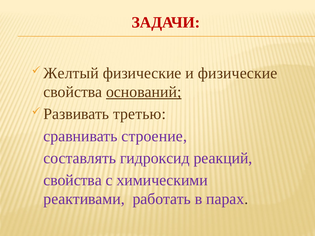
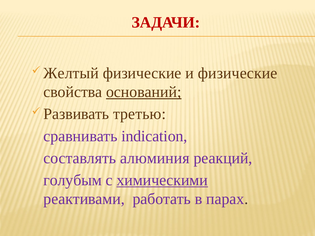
строение: строение -> indication (154, 136)
гидроксид: гидроксид -> алюминия (155, 158)
свойства: свойства -> голубым (73, 180)
химическими underline: none -> present (162, 180)
